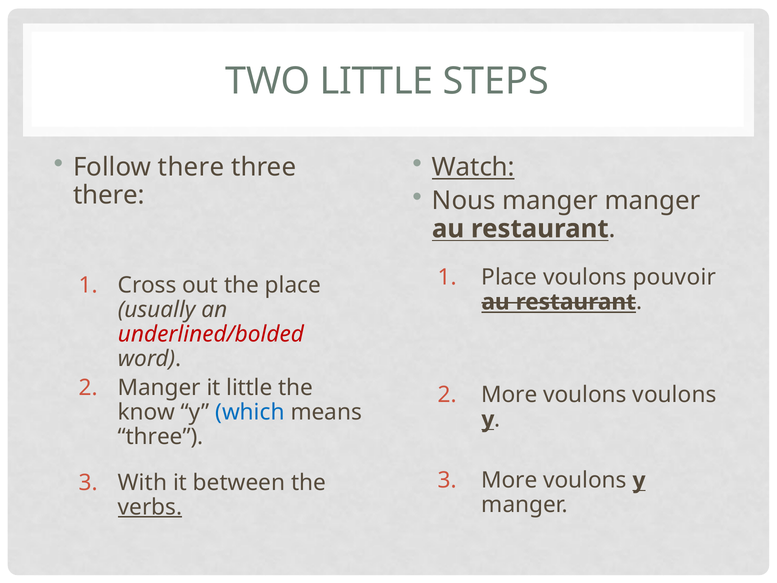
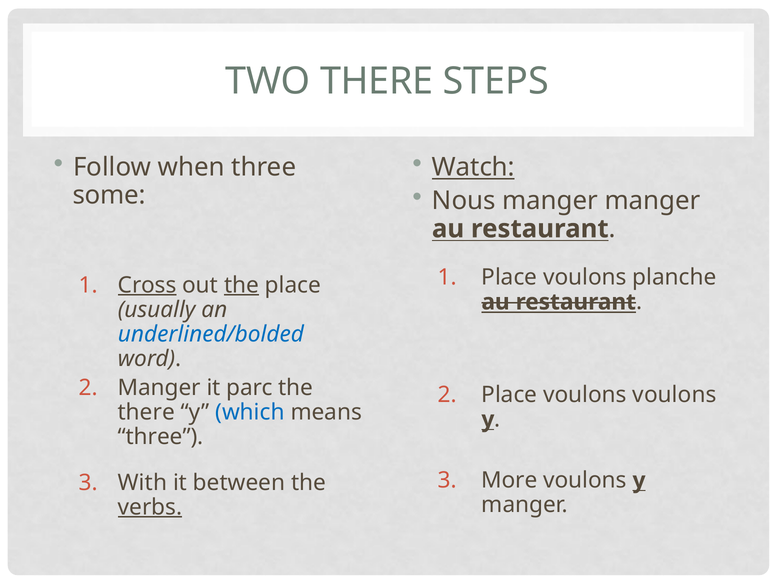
TWO LITTLE: LITTLE -> THERE (377, 81)
Follow there: there -> when (191, 167)
there: there -> some (109, 195)
pouvoir: pouvoir -> planche (674, 277)
Cross underline: none -> present (147, 285)
the underline: none -> present (242, 285)
underlined/bolded colour: red -> blue (211, 334)
it little: little -> parc (250, 388)
More: More -> Place (509, 395)
know: know -> there (146, 412)
